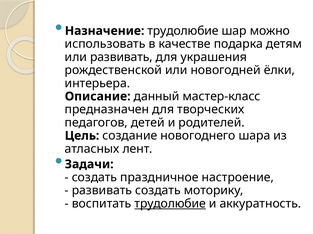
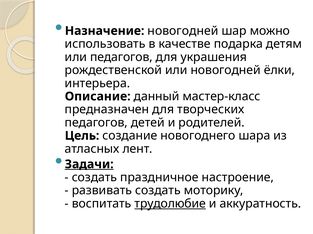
Назначение трудолюбие: трудолюбие -> новогодней (183, 31)
или развивать: развивать -> педагогов (121, 57)
Задачи underline: none -> present (89, 165)
